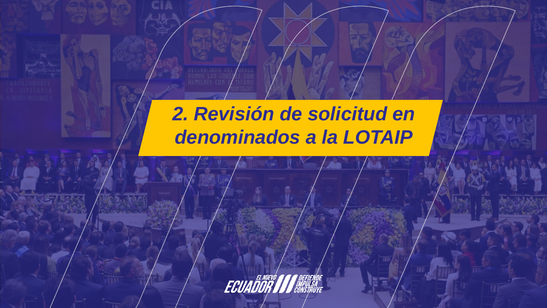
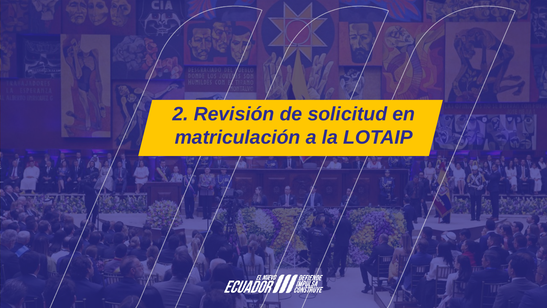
denominados: denominados -> matriculación (238, 137)
